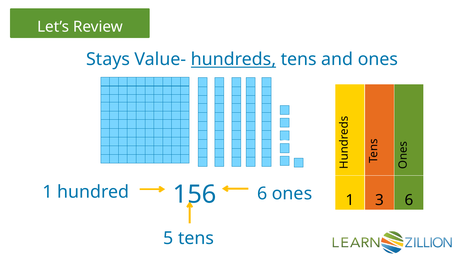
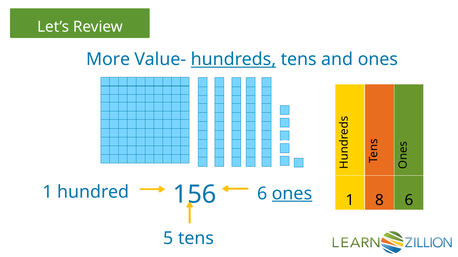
Stays: Stays -> More (108, 60)
ones underline: none -> present (292, 194)
3: 3 -> 8 (379, 201)
